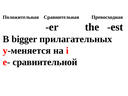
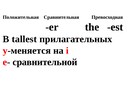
bigger: bigger -> tallest (24, 39)
